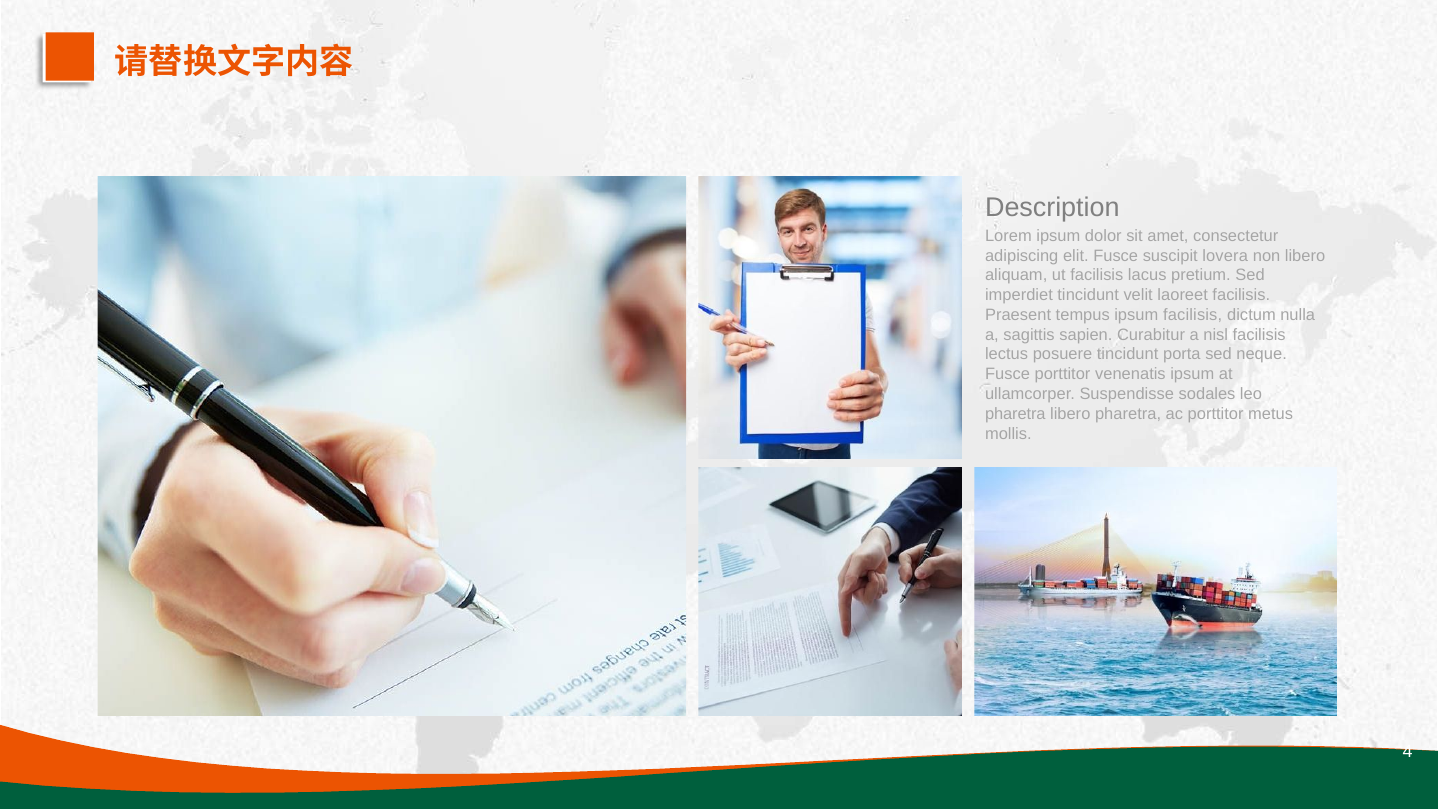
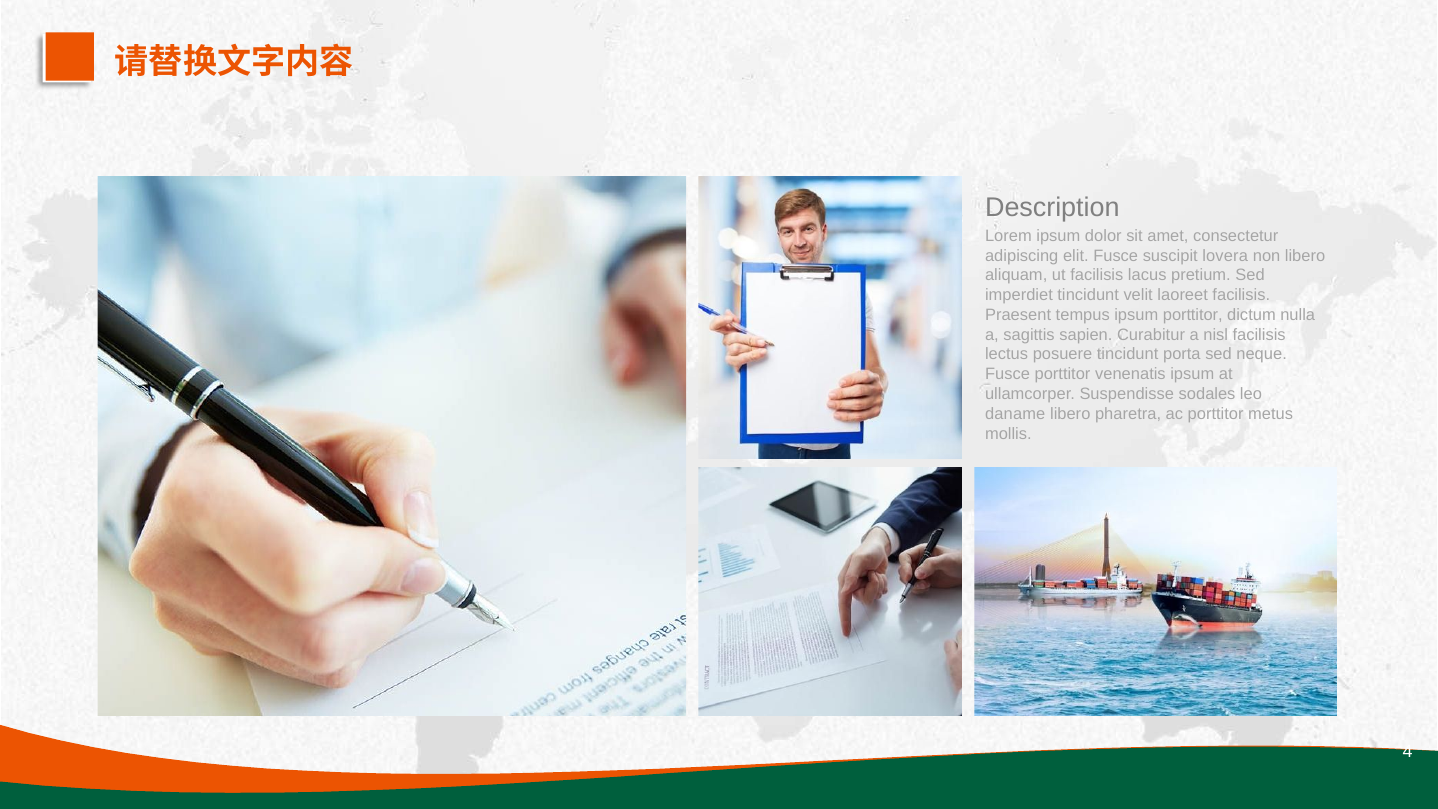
ipsum facilisis: facilisis -> porttitor (1193, 315)
pharetra: pharetra -> daname (1015, 414)
